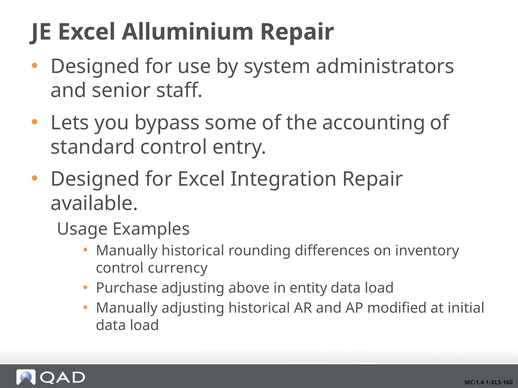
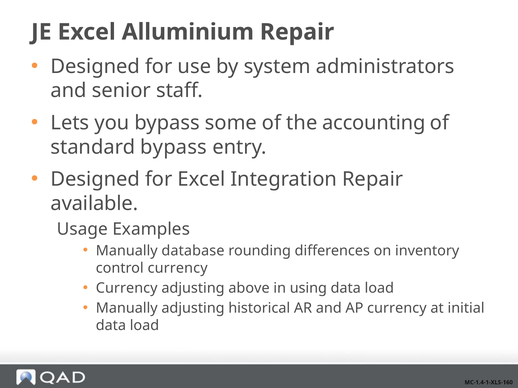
standard control: control -> bypass (174, 147)
Manually historical: historical -> database (193, 251)
Purchase: Purchase -> Currency (127, 288)
entity: entity -> using (308, 288)
AP modified: modified -> currency (397, 309)
